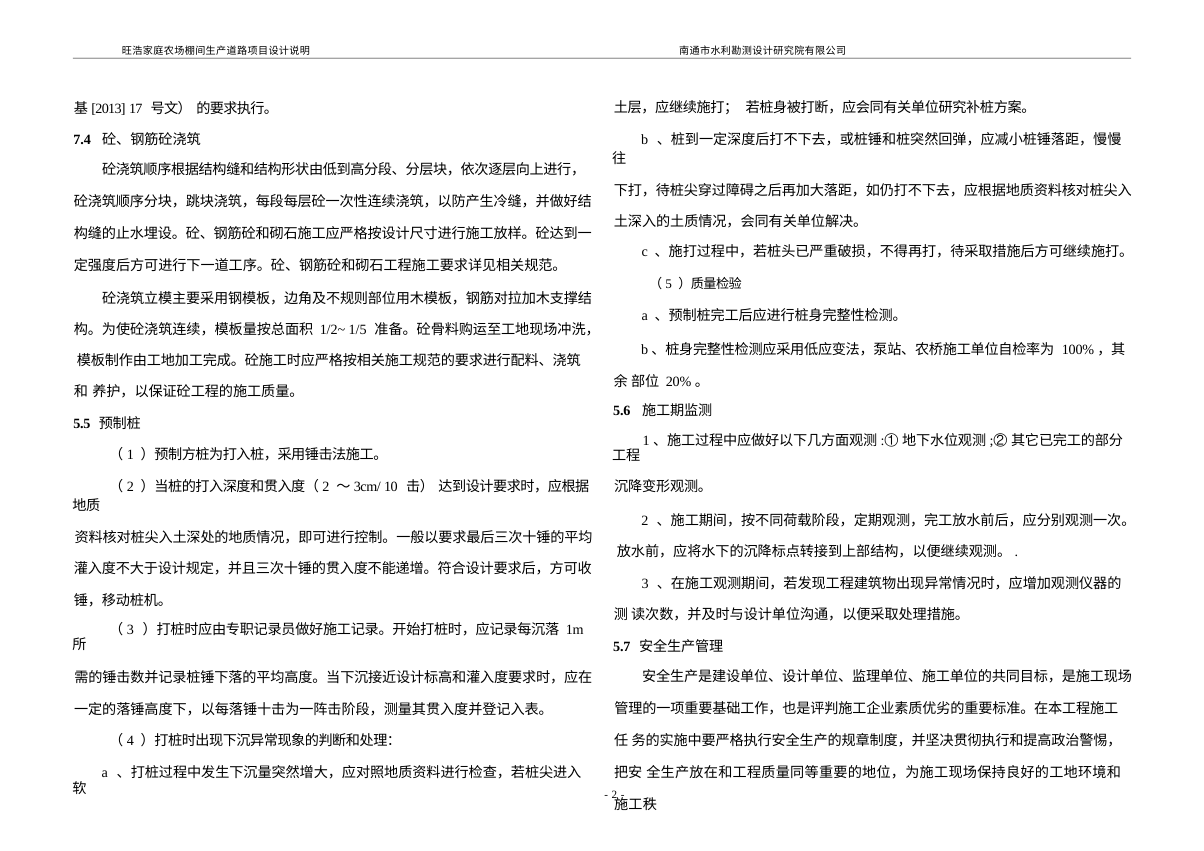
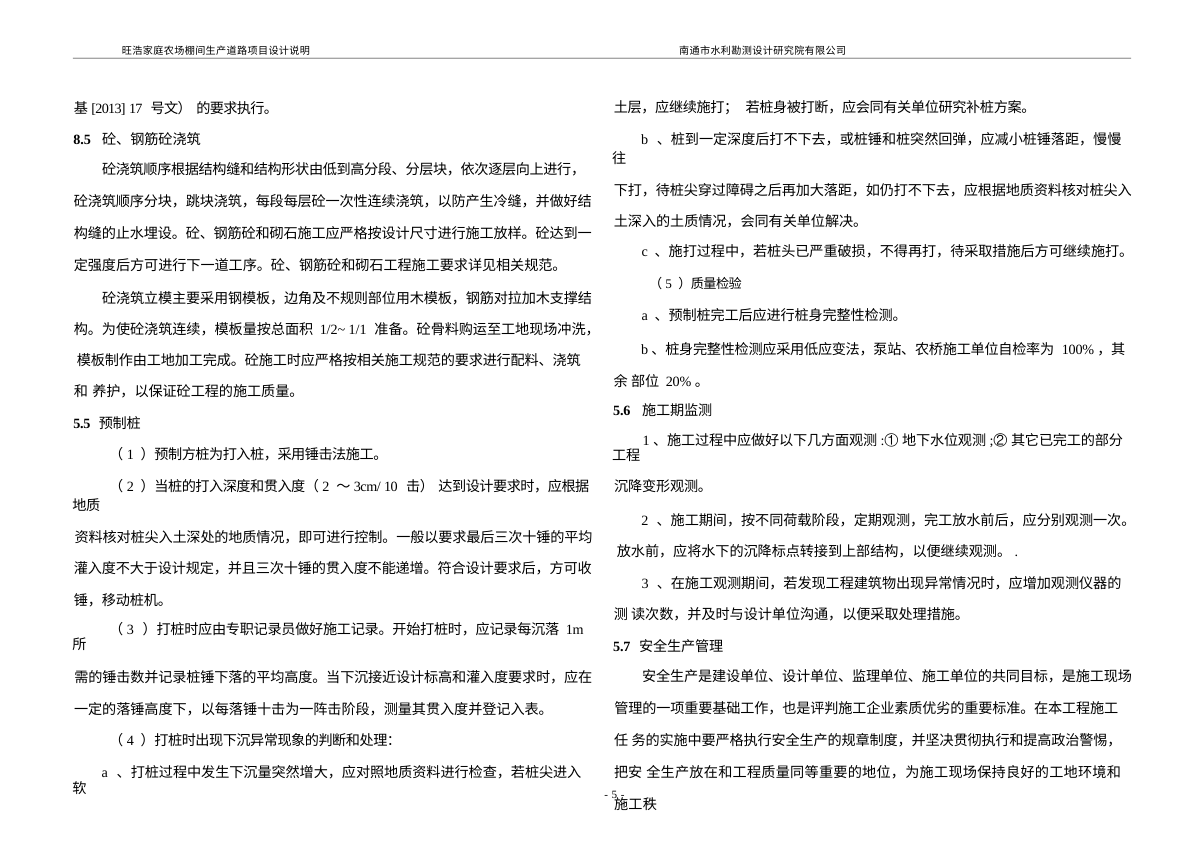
7.4: 7.4 -> 8.5 (82, 140)
1/5: 1/5 -> 1/1 (358, 330)
2: 2 -> 5 (614, 795)
